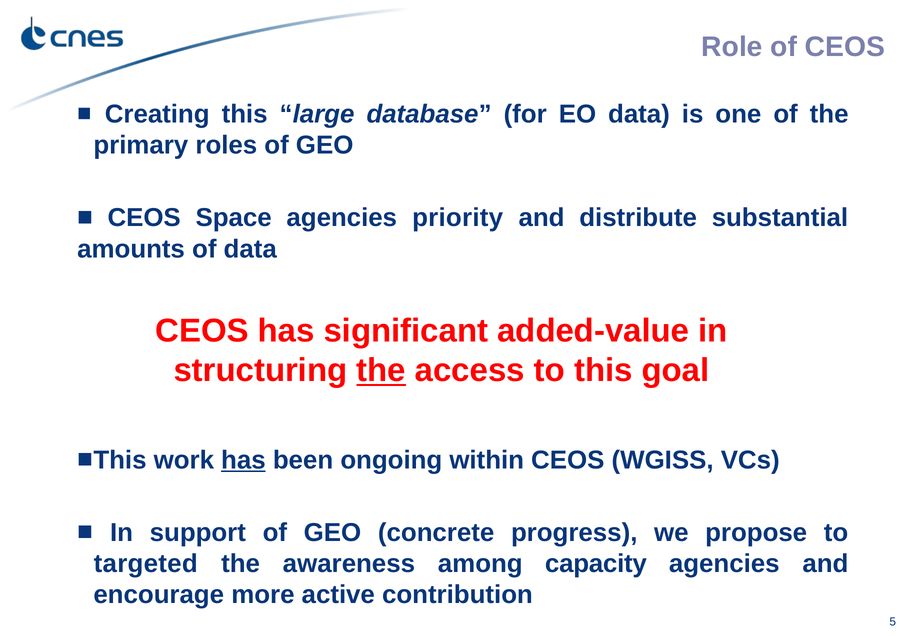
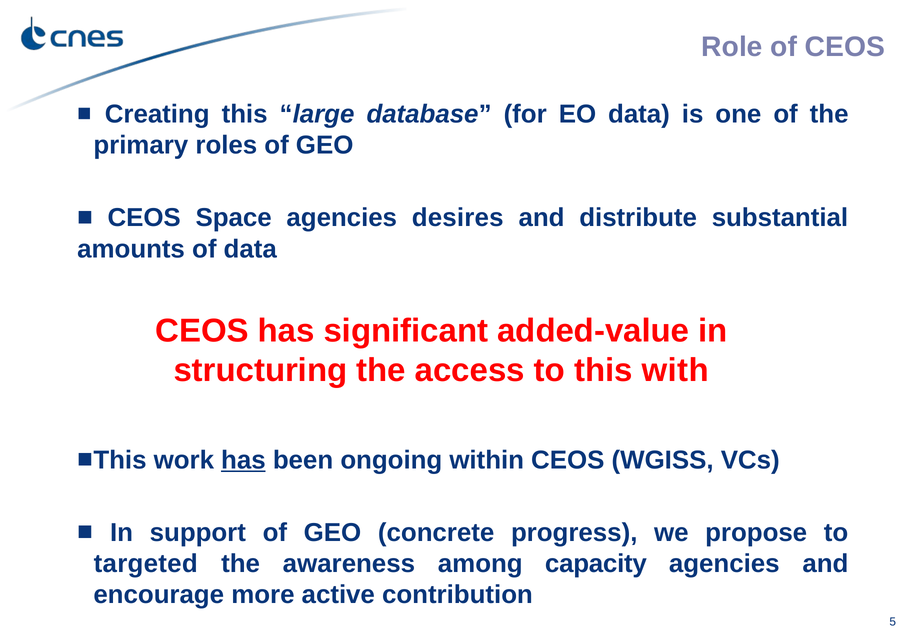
priority: priority -> desires (458, 218)
the underline: present -> none (381, 371)
goal: goal -> with (675, 371)
